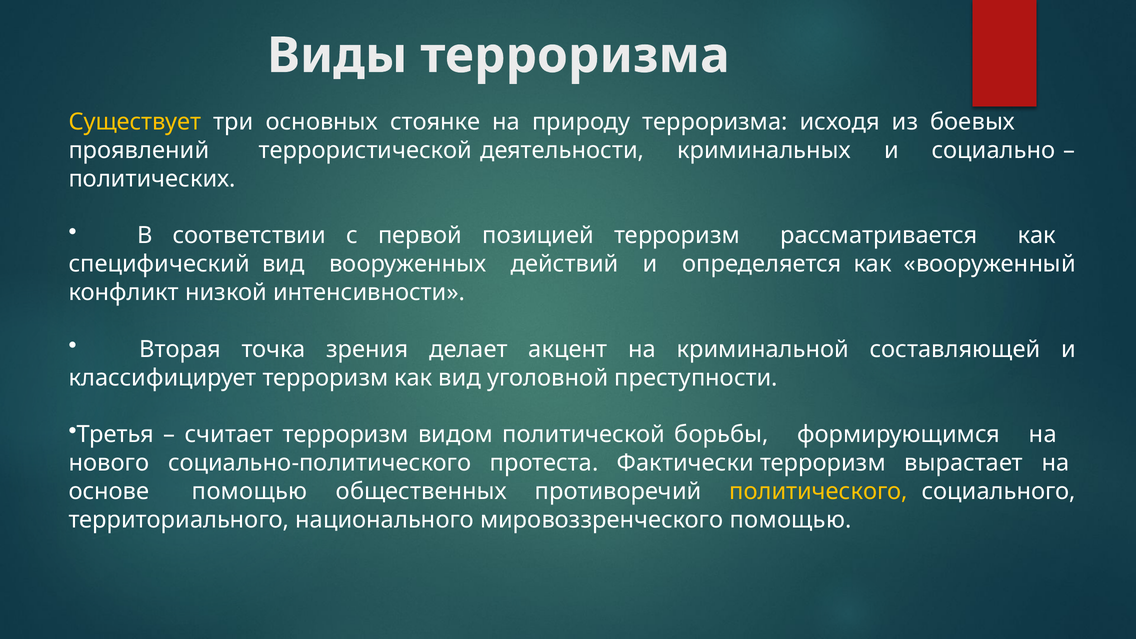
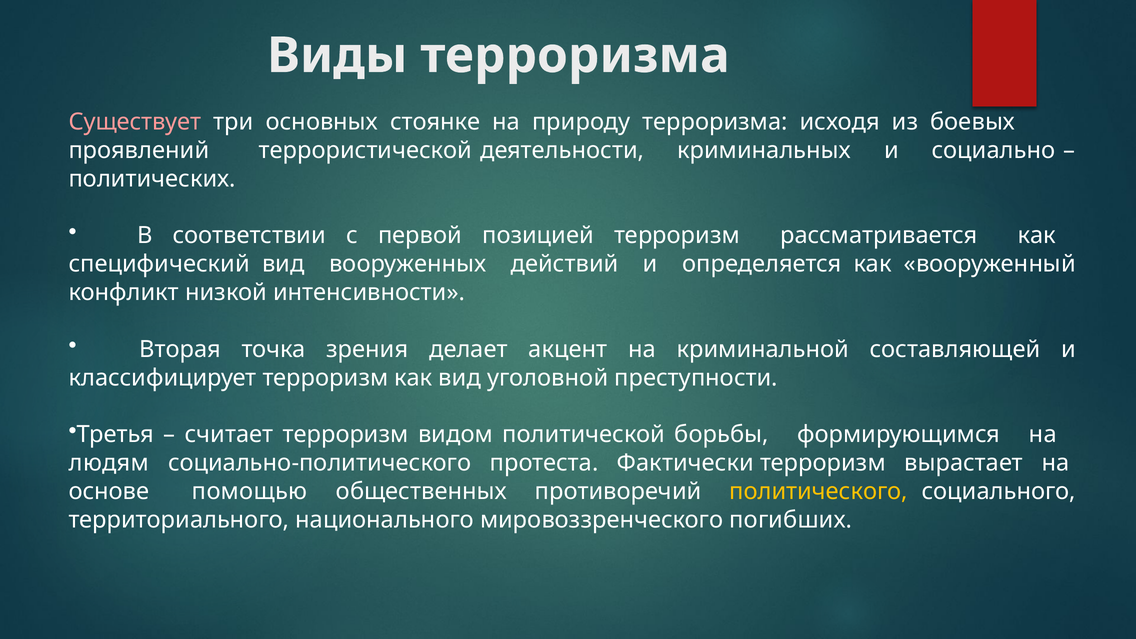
Существует colour: yellow -> pink (135, 122)
нового: нового -> людям (109, 463)
мировоззренческого помощью: помощью -> погибших (791, 520)
